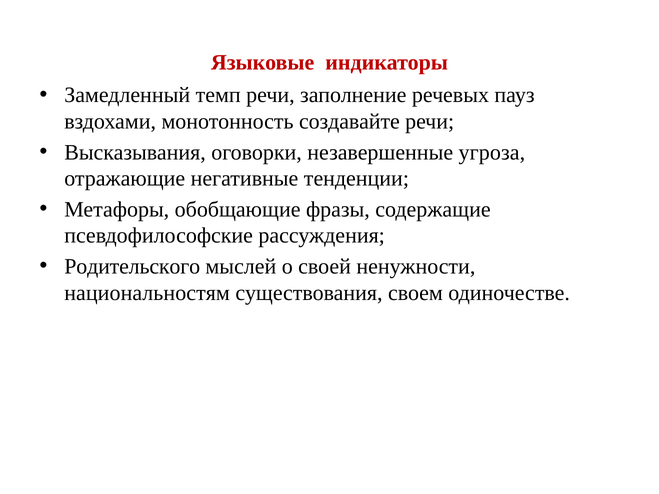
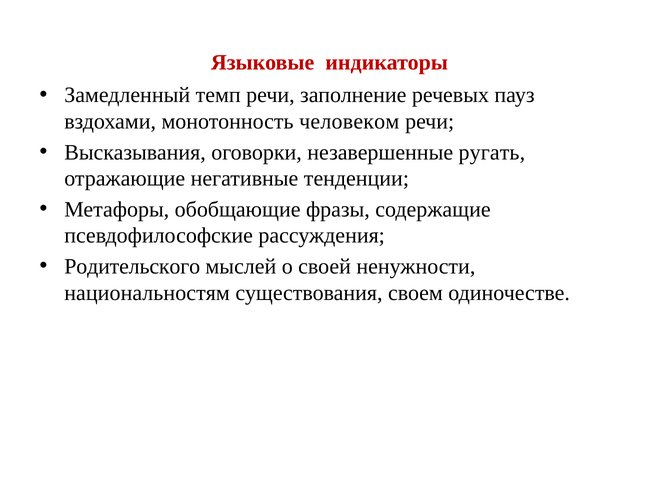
создавайте: создавайте -> человеком (349, 122)
угроза: угроза -> ругать (492, 152)
